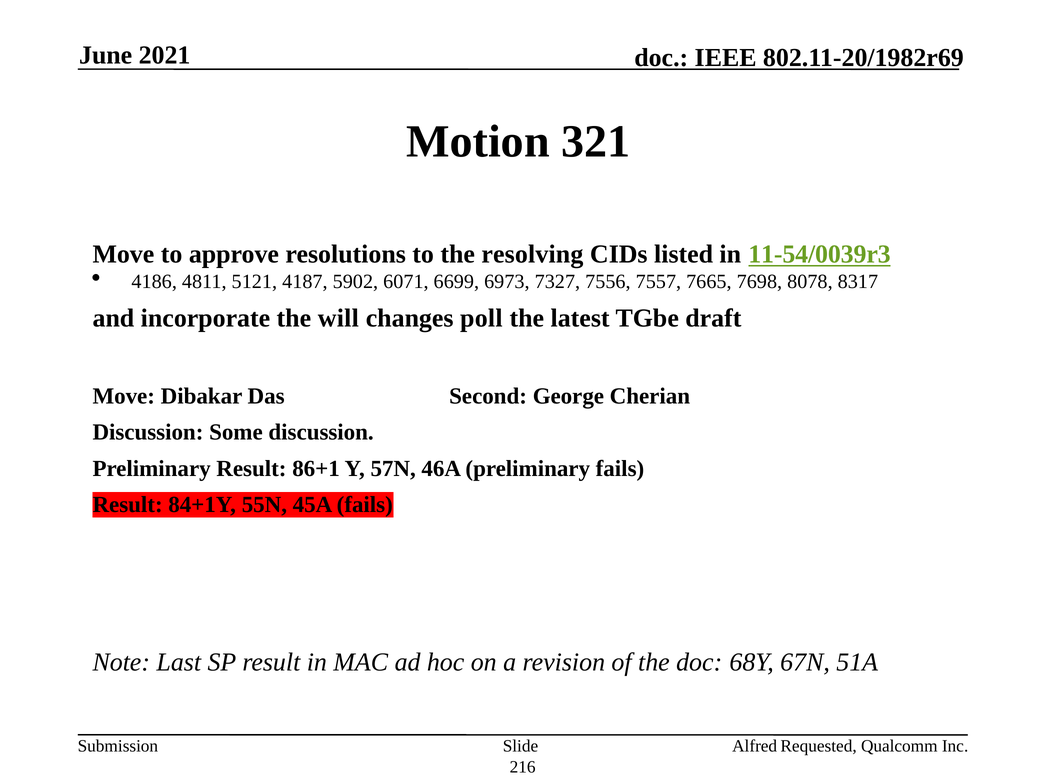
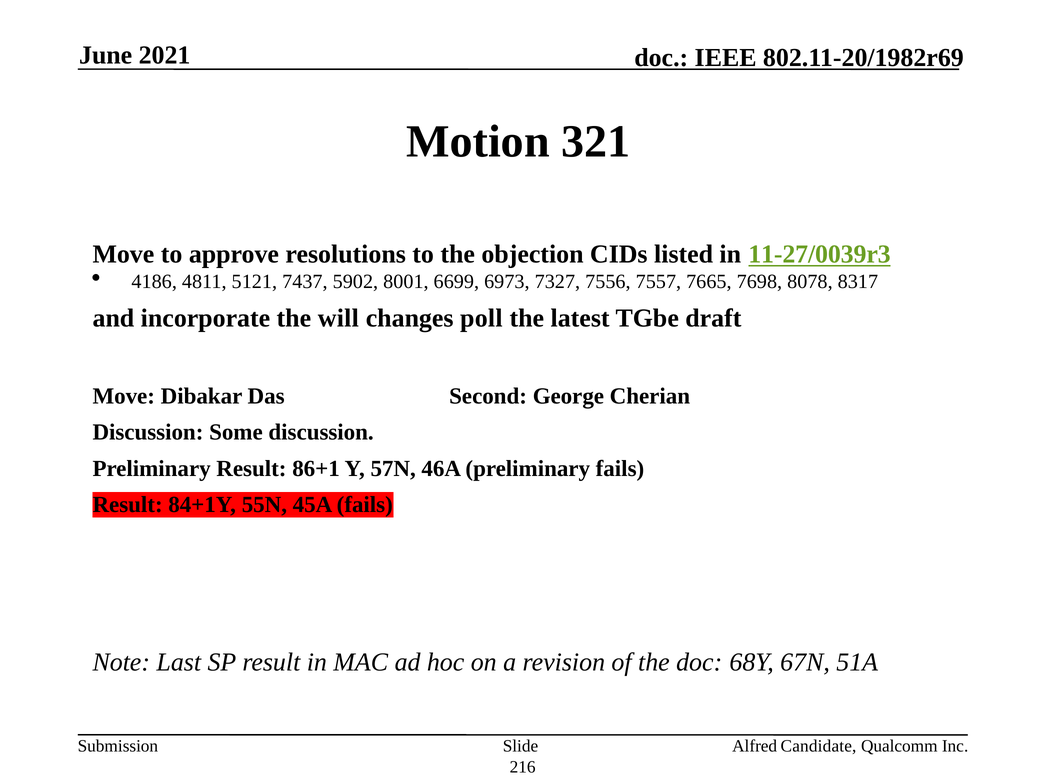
resolving: resolving -> objection (532, 254)
11-54/0039r3: 11-54/0039r3 -> 11-27/0039r3 (819, 254)
4187: 4187 -> 7437 (305, 281)
6071: 6071 -> 8001 (406, 281)
Requested: Requested -> Candidate (819, 746)
